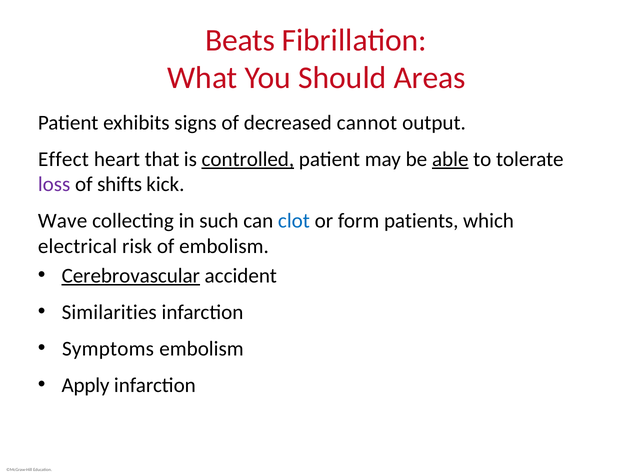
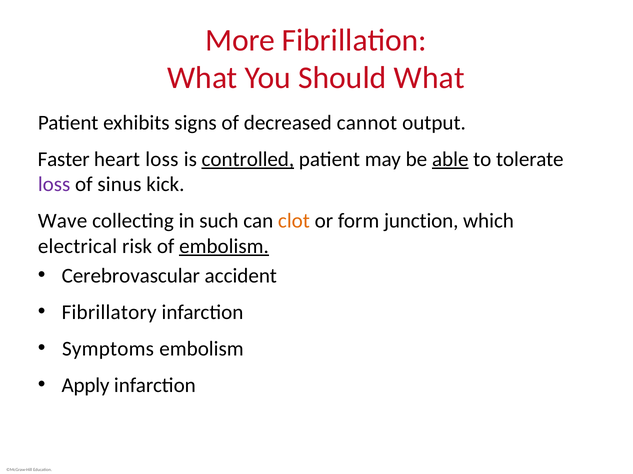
Beats: Beats -> More (240, 40)
Should Areas: Areas -> What (429, 78)
Effect: Effect -> Faster (64, 159)
heart that: that -> loss (162, 159)
shifts: shifts -> sinus (119, 185)
clot colour: blue -> orange (294, 221)
patients: patients -> junction (421, 221)
embolism underline: none -> present (224, 247)
Cerebrovascular underline: present -> none (131, 276)
Similarities: Similarities -> Fibrillatory (109, 313)
